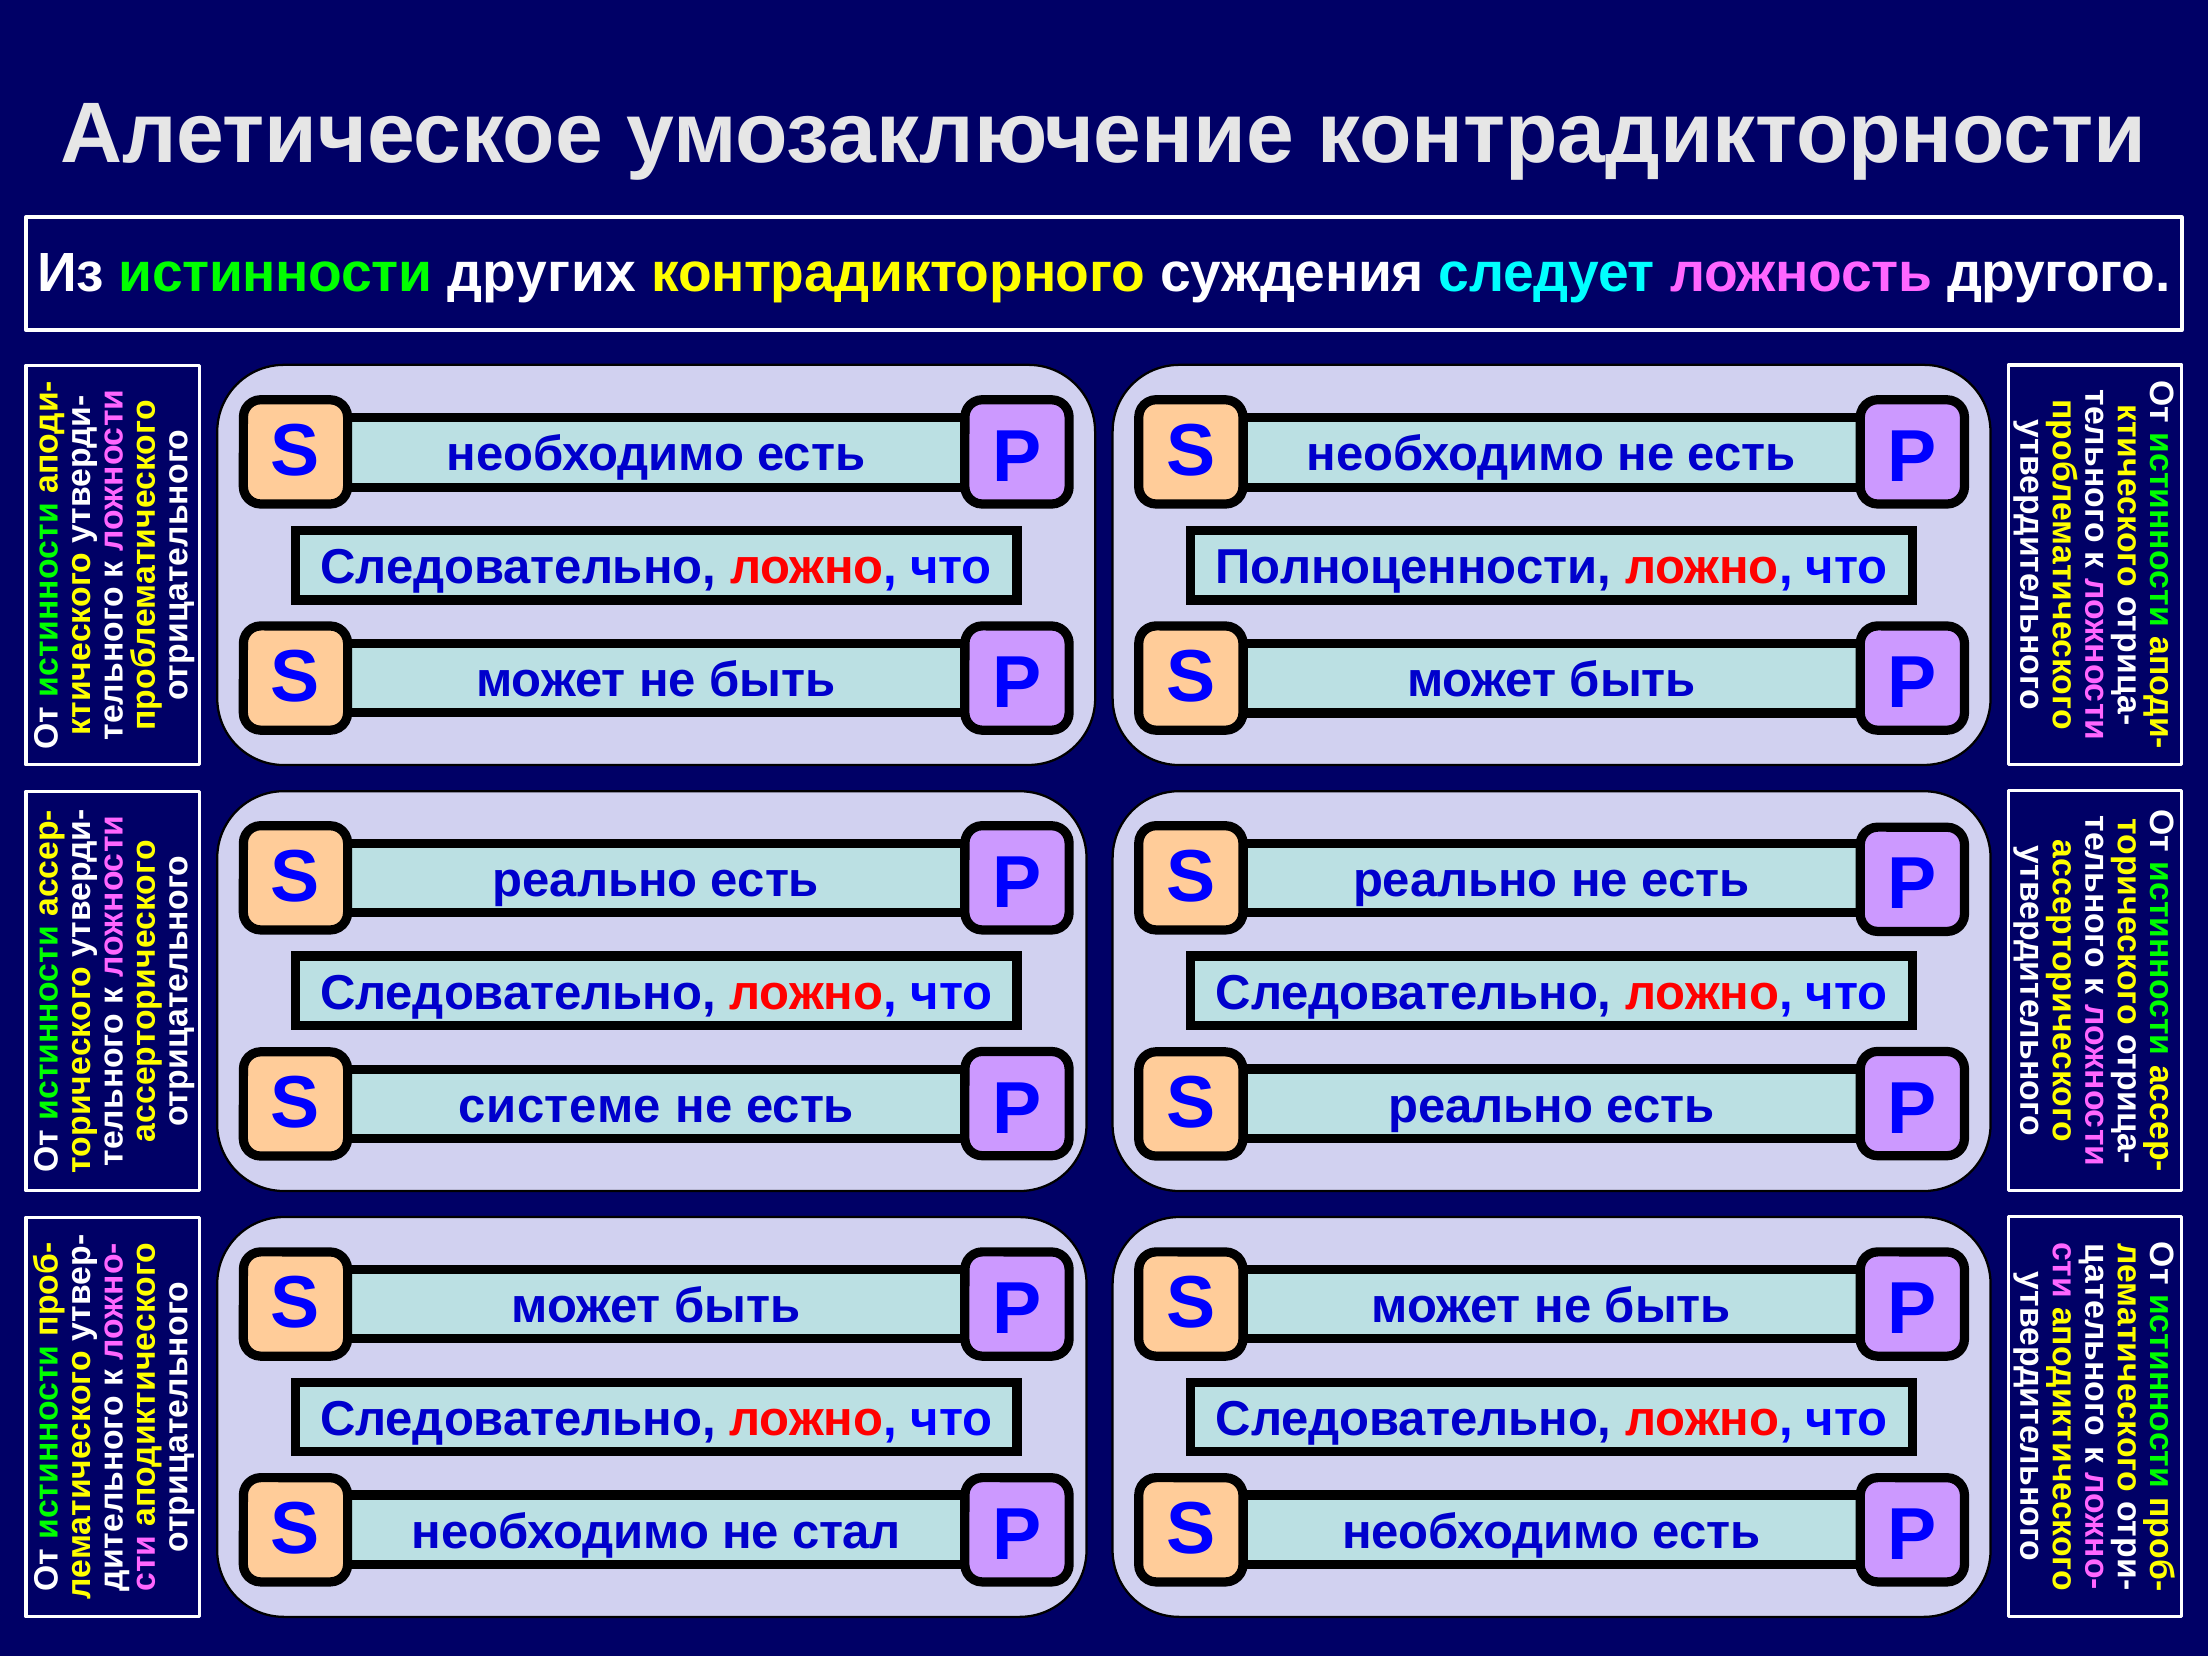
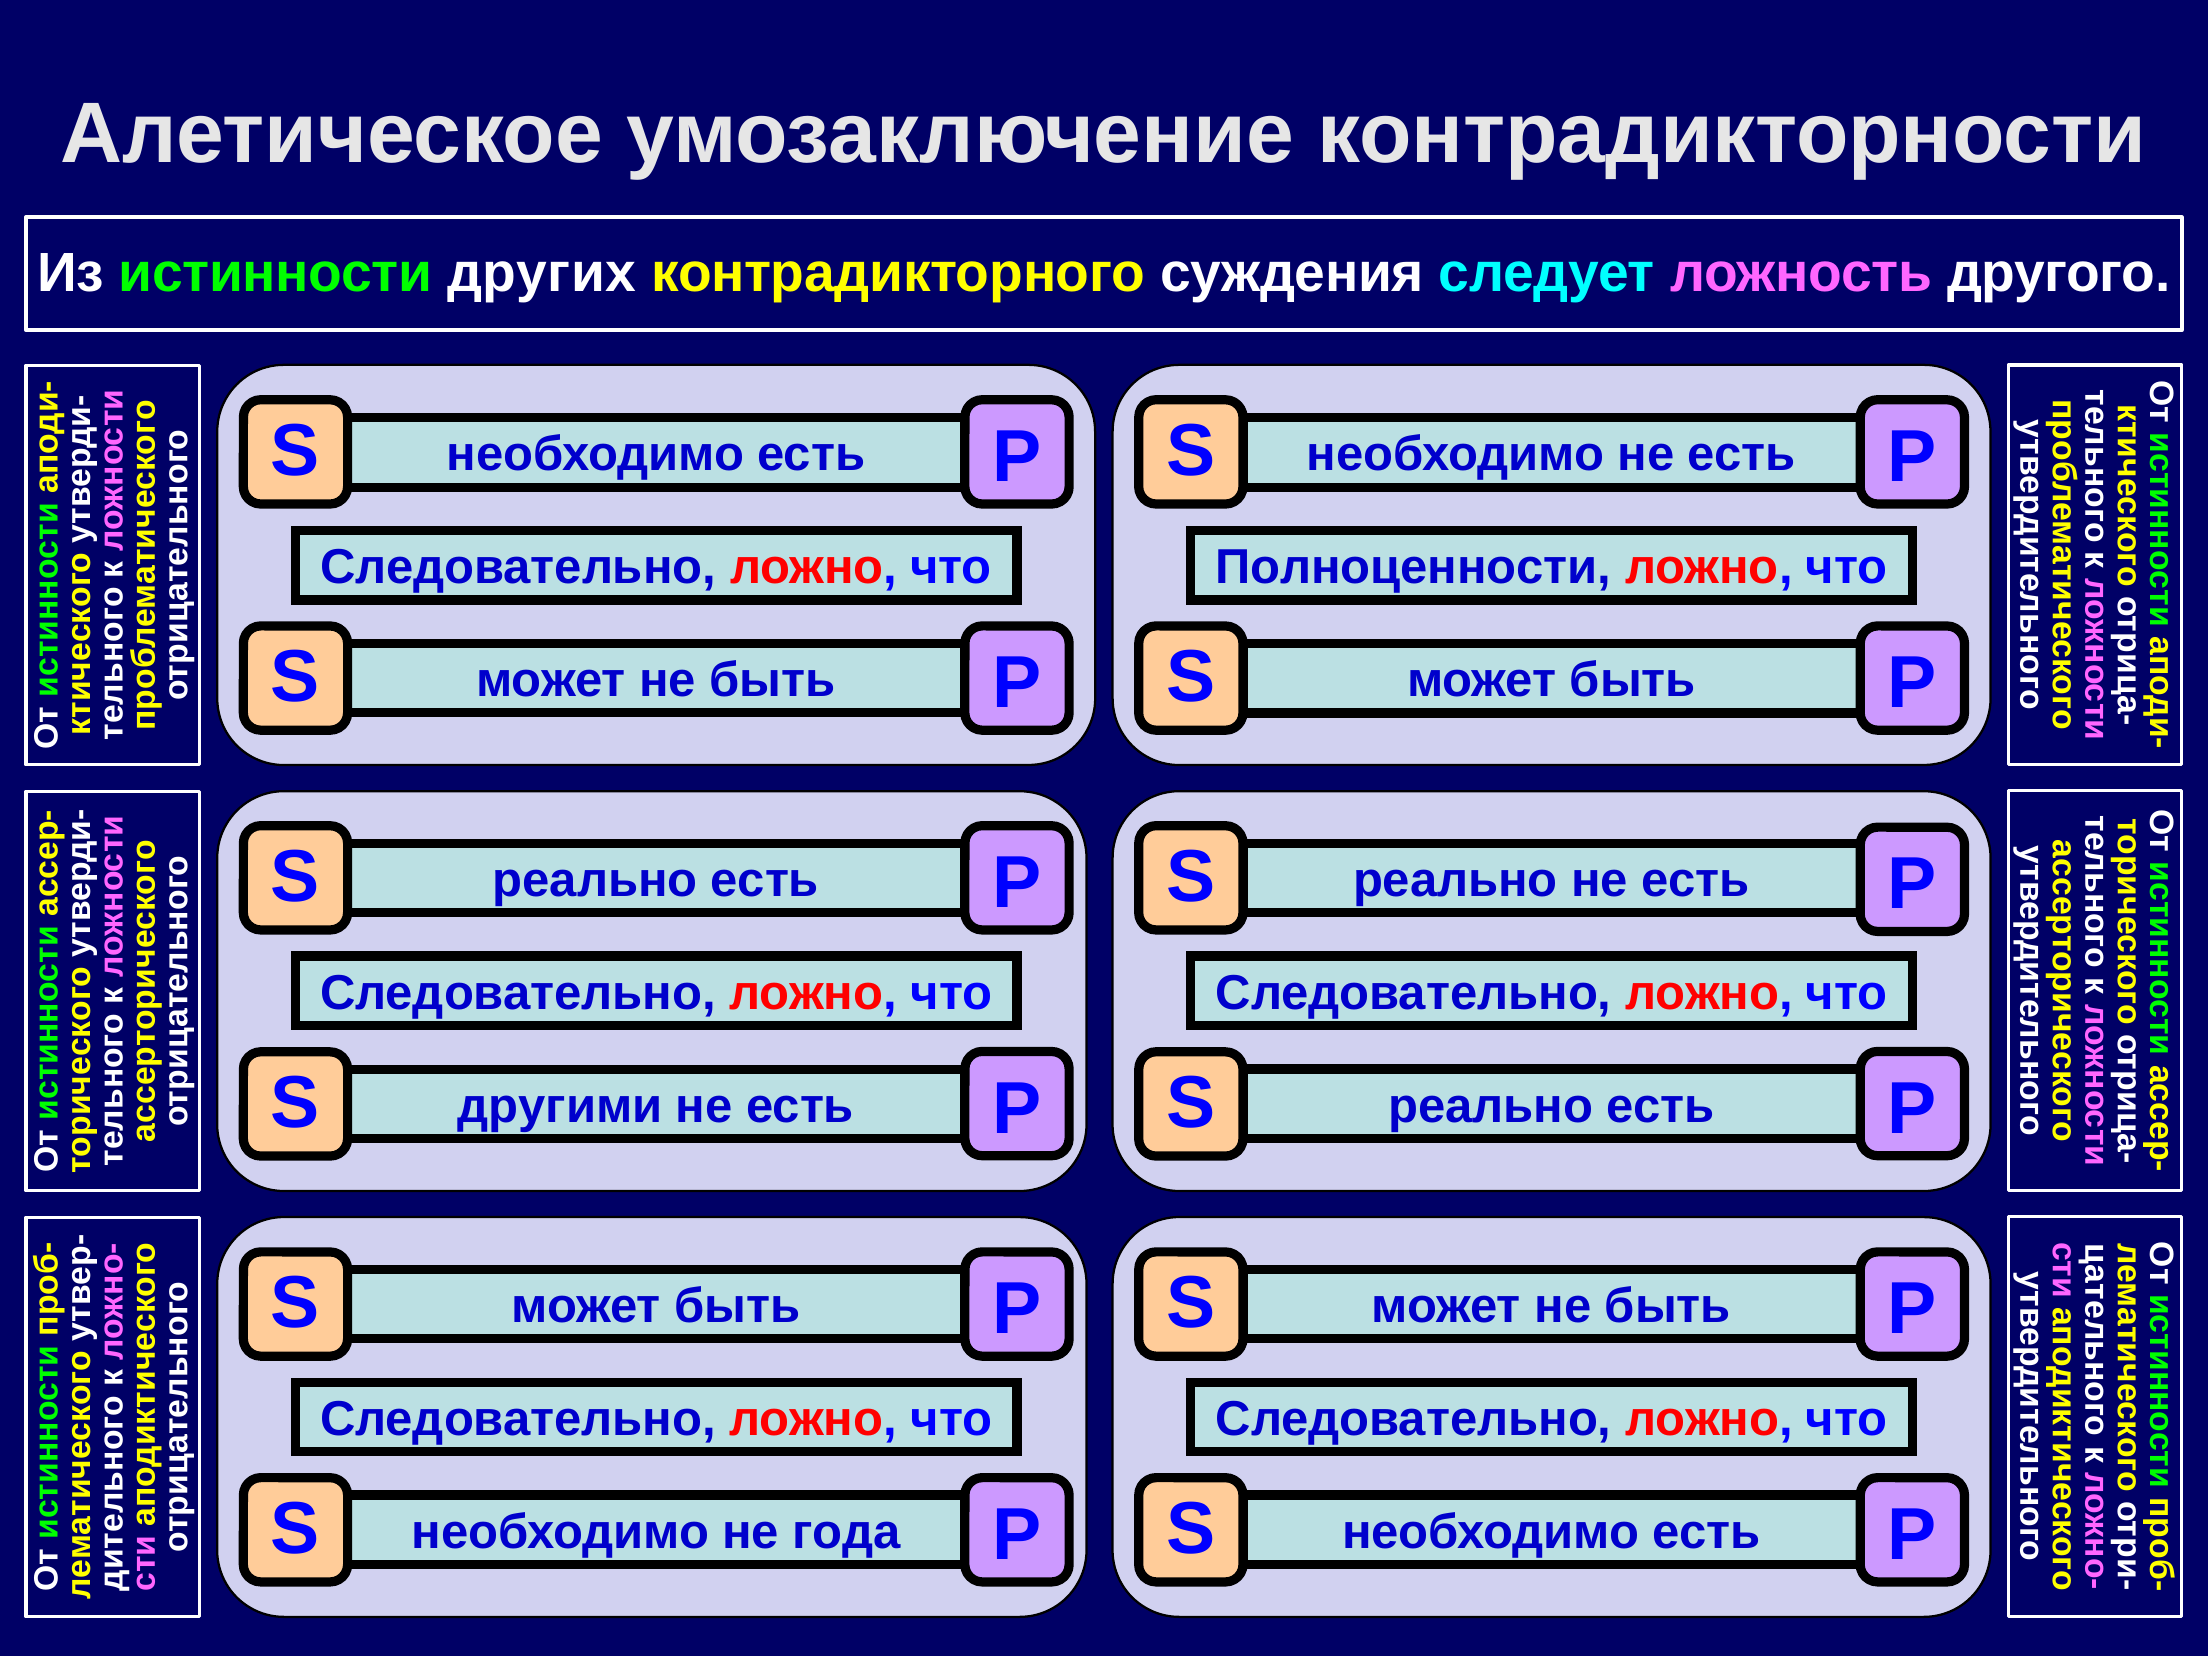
системе: системе -> другими (560, 1106)
стал: стал -> года (847, 1532)
